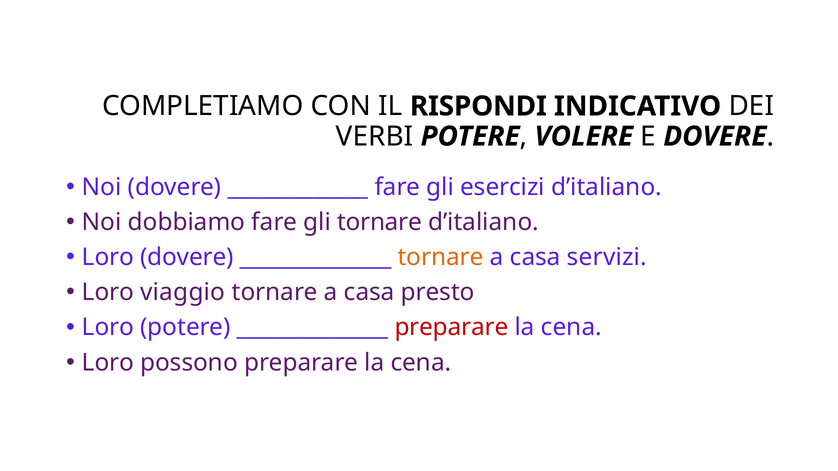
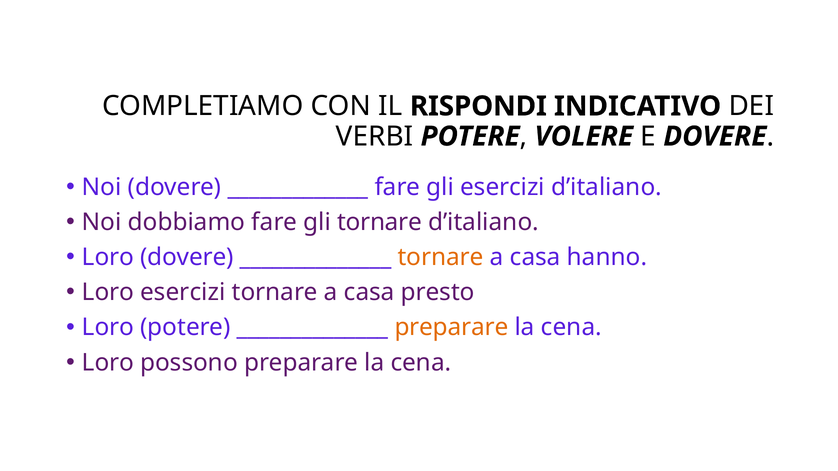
servizi: servizi -> hanno (607, 257)
Loro viaggio: viaggio -> esercizi (183, 293)
preparare colour: red -> orange (452, 328)
